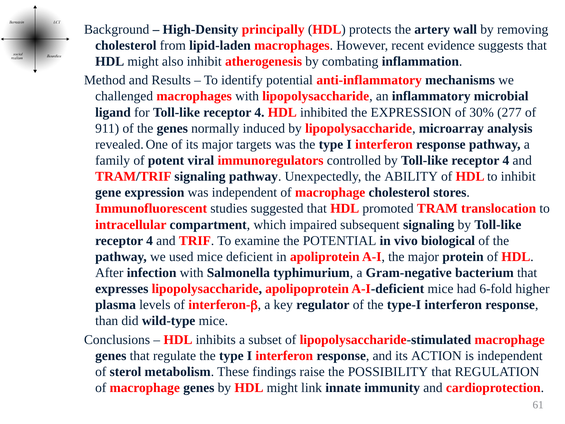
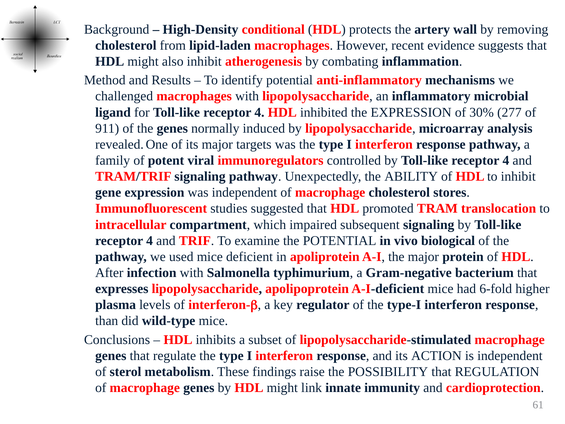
principally: principally -> conditional (273, 29)
